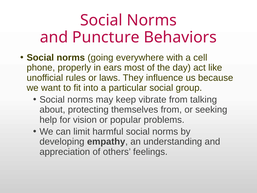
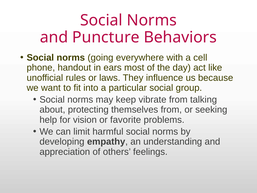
properly: properly -> handout (74, 68)
popular: popular -> favorite (126, 120)
